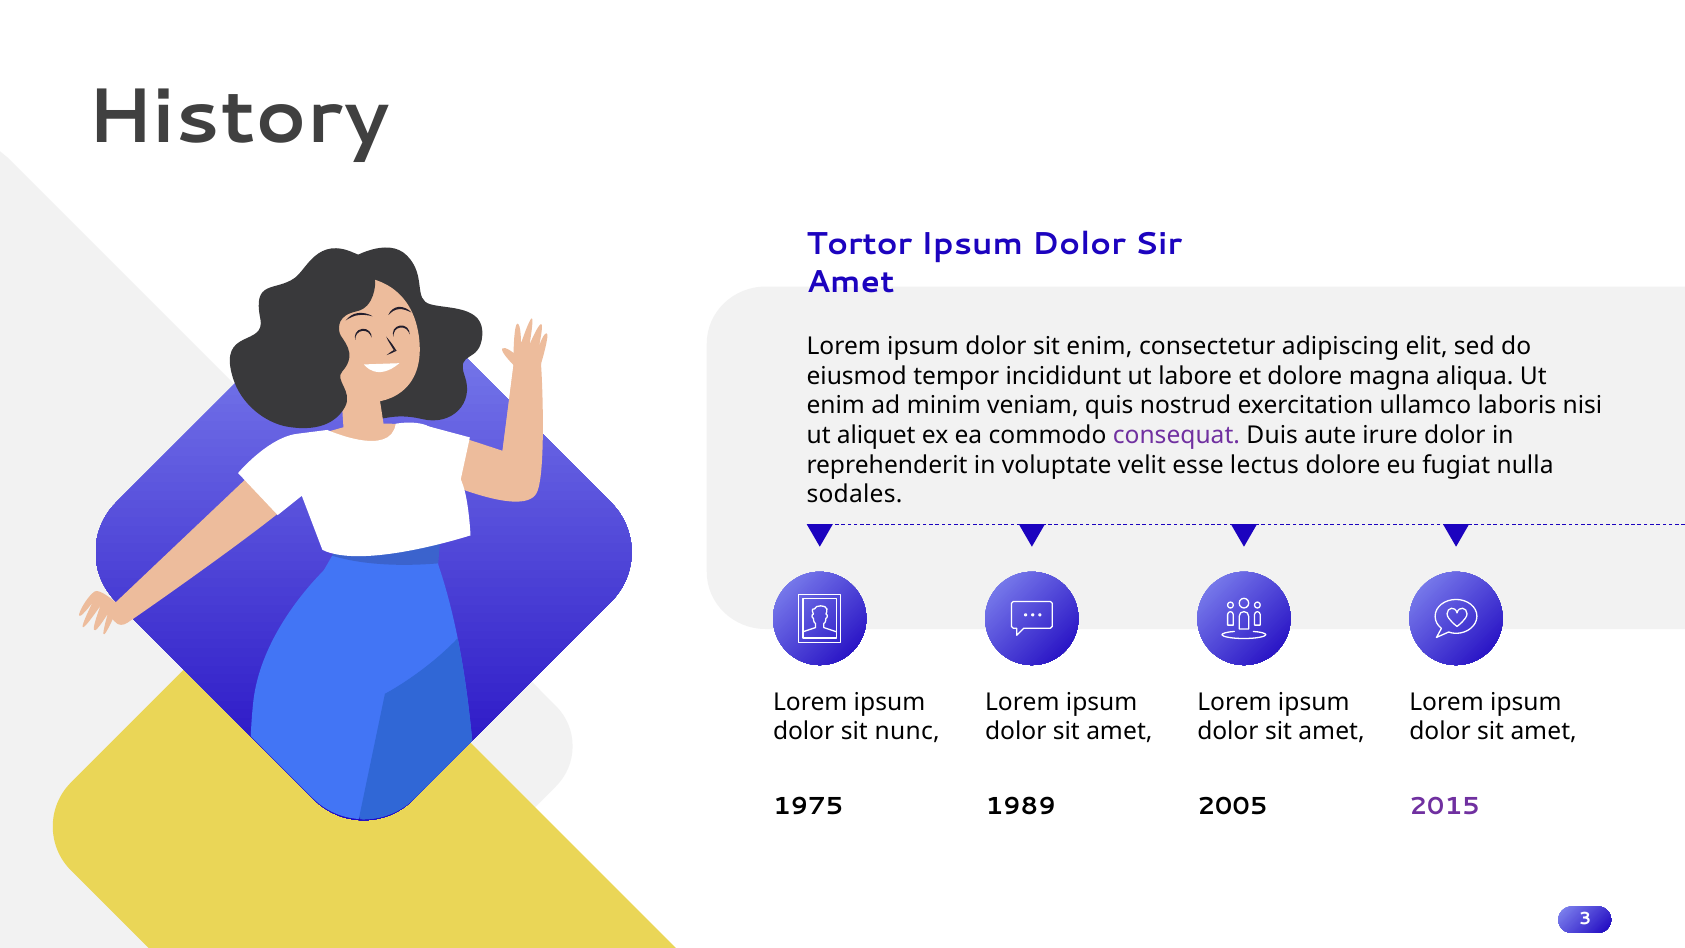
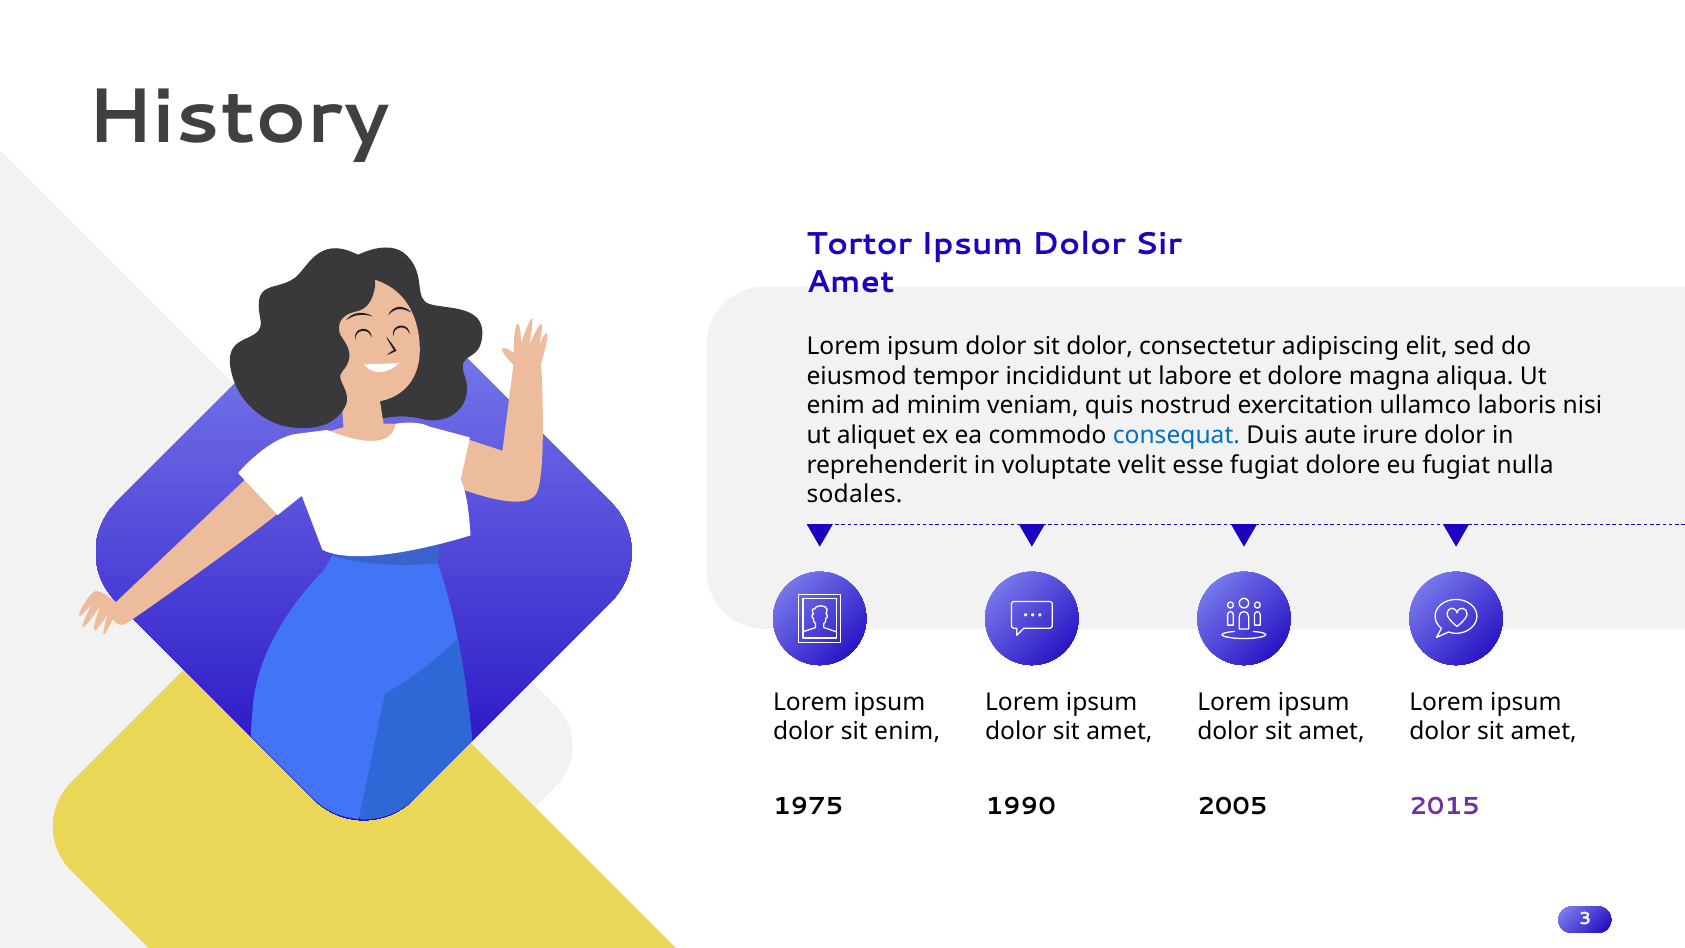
sit enim: enim -> dolor (1100, 347)
consequat colour: purple -> blue (1176, 435)
esse lectus: lectus -> fugiat (1264, 465)
sit nunc: nunc -> enim (907, 731)
1989: 1989 -> 1990 (1021, 806)
